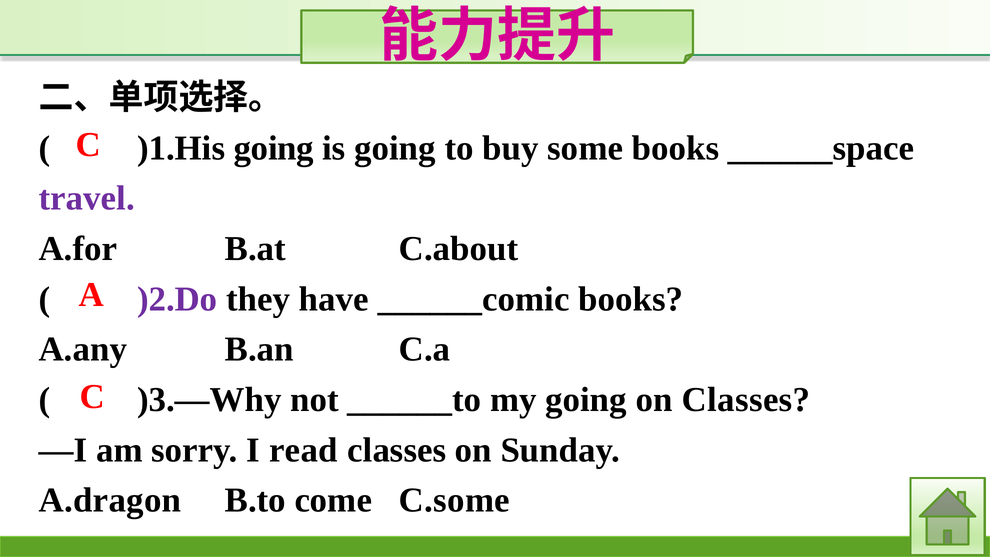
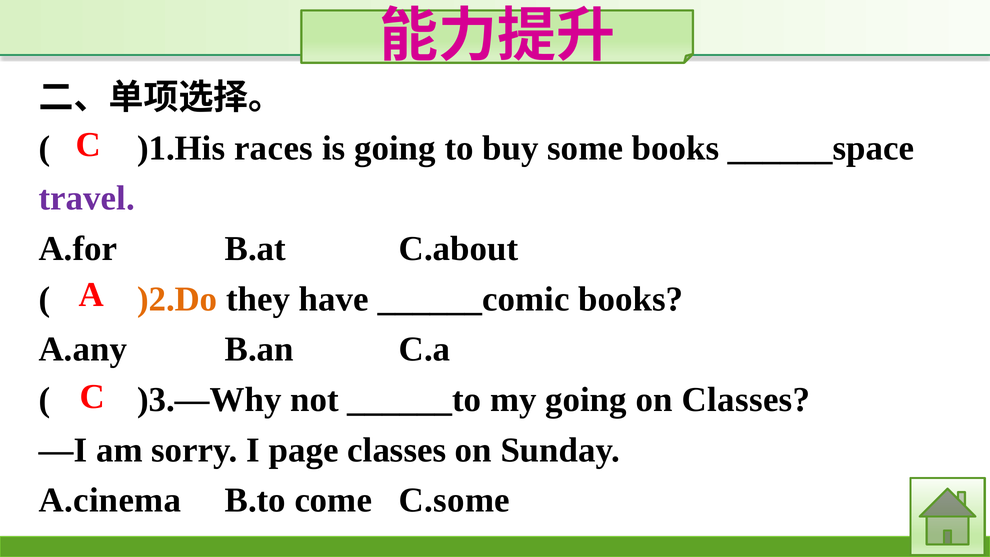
)1.His going: going -> races (274, 148)
)2.Do colour: purple -> orange (177, 299)
read: read -> page (304, 450)
A.dragon: A.dragon -> A.cinema (110, 500)
